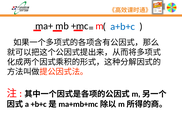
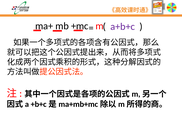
a+b+c colour: blue -> purple (123, 26)
